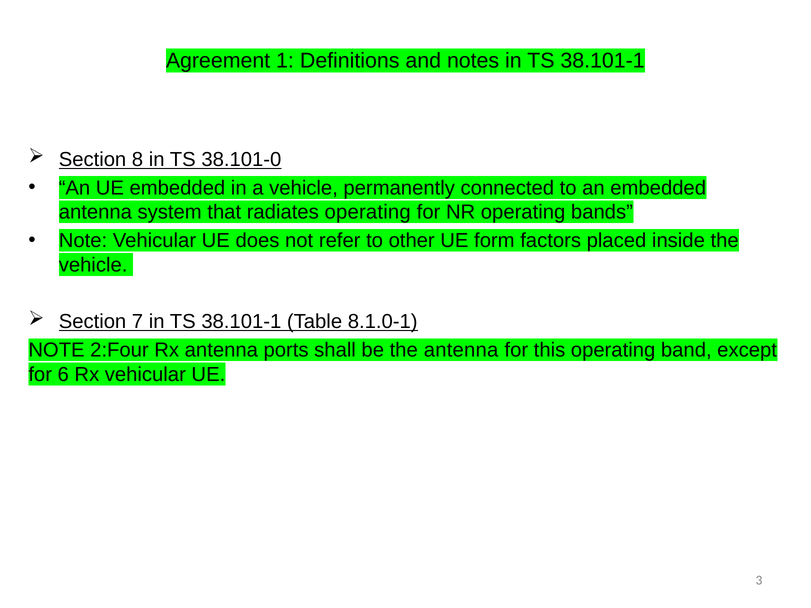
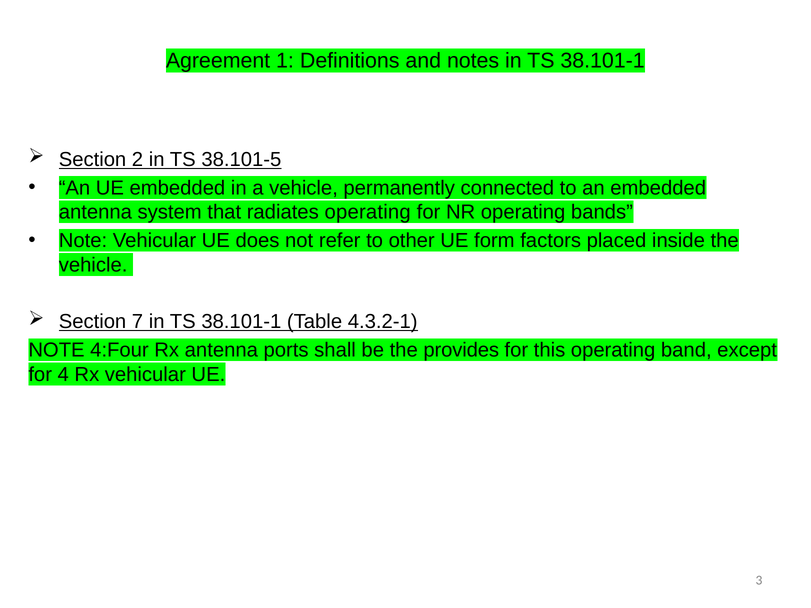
8: 8 -> 2 (138, 160)
38.101-0: 38.101-0 -> 38.101-5 (241, 160)
8.1.0-1: 8.1.0-1 -> 4.3.2-1 (383, 322)
2:Four: 2:Four -> 4:Four (119, 350)
the antenna: antenna -> provides (461, 350)
6: 6 -> 4 (63, 374)
